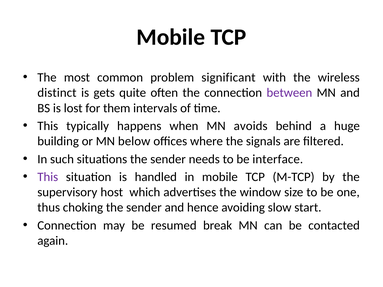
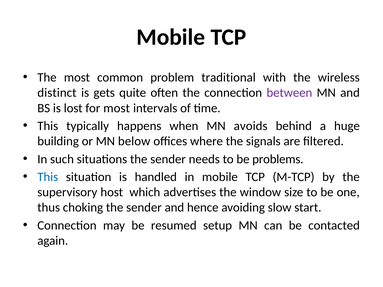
significant: significant -> traditional (229, 77)
for them: them -> most (117, 108)
interface: interface -> problems (278, 159)
This colour: purple -> blue (48, 177)
break: break -> setup (218, 226)
